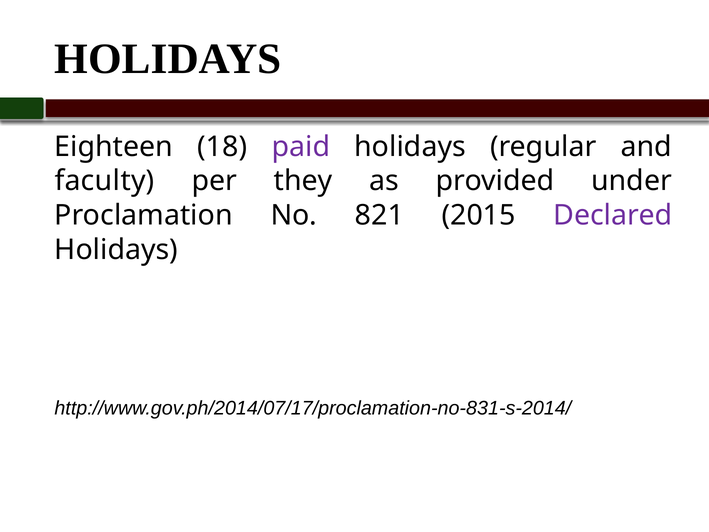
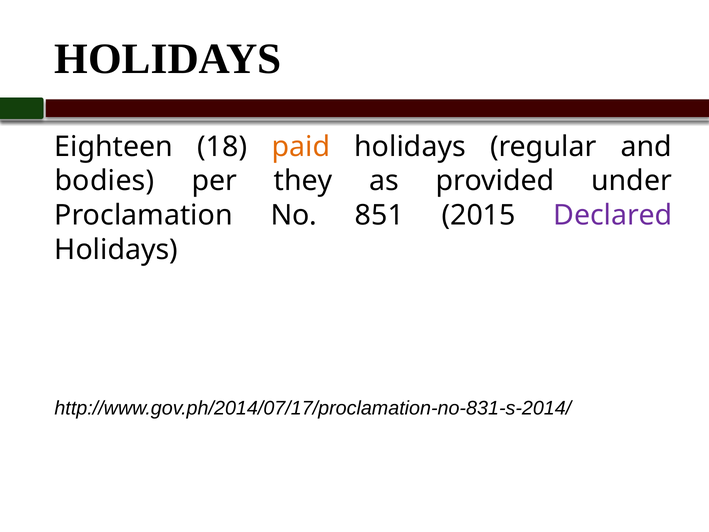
paid colour: purple -> orange (301, 147)
faculty: faculty -> bodies (105, 181)
821: 821 -> 851 (379, 215)
